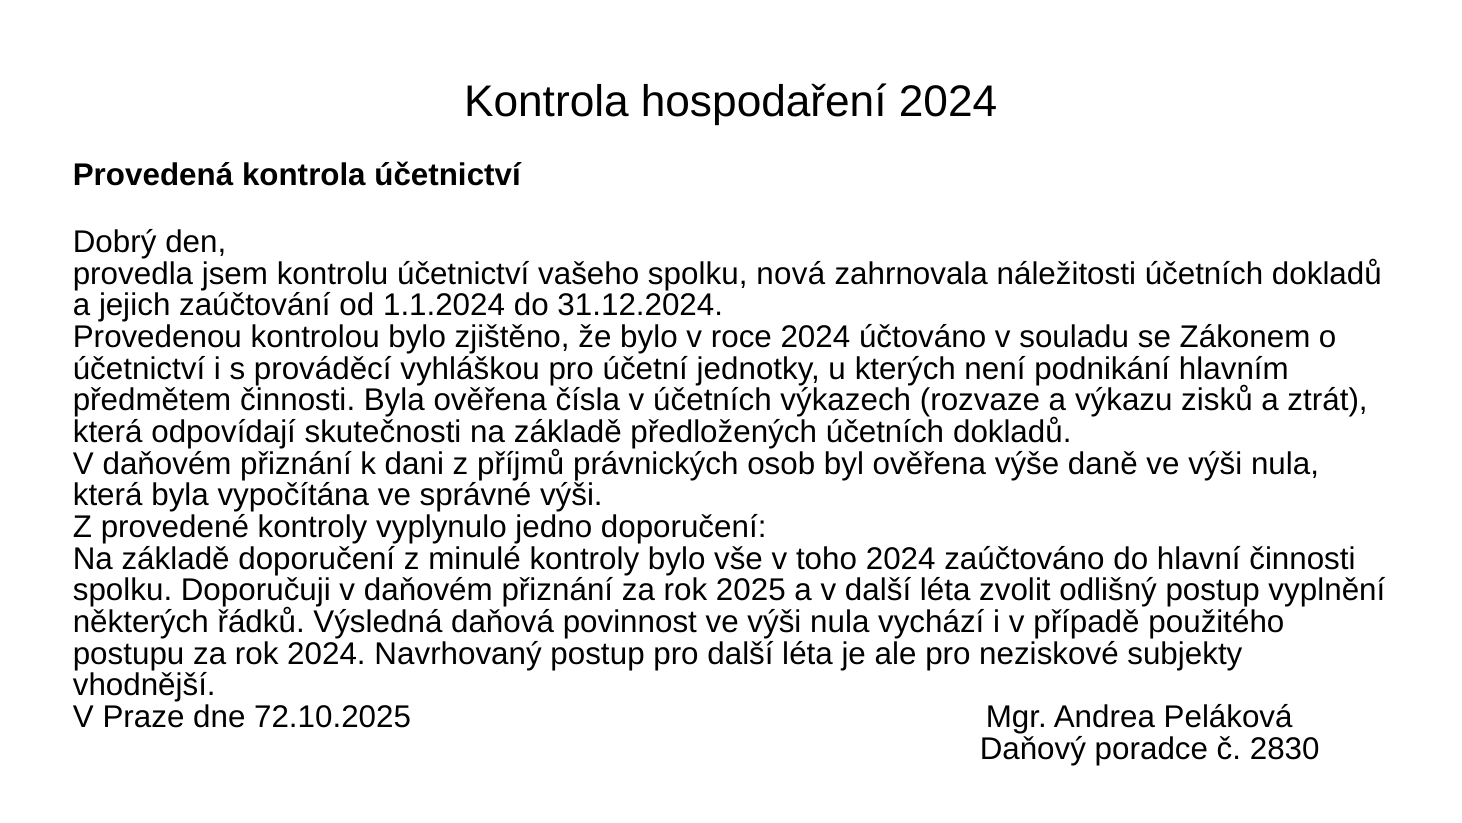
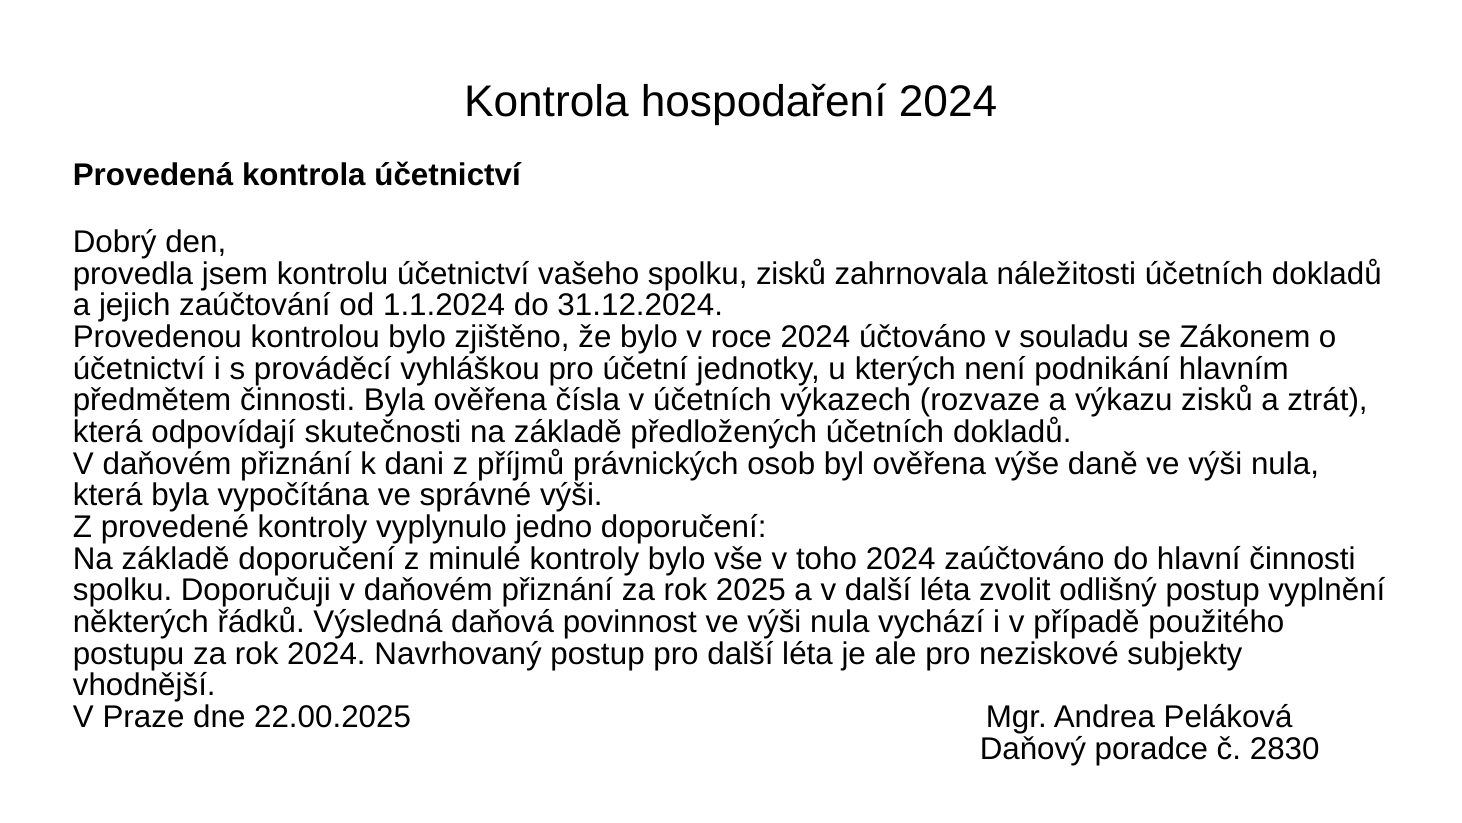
spolku nová: nová -> zisků (791, 274)
72.10.2025: 72.10.2025 -> 22.00.2025 (333, 717)
